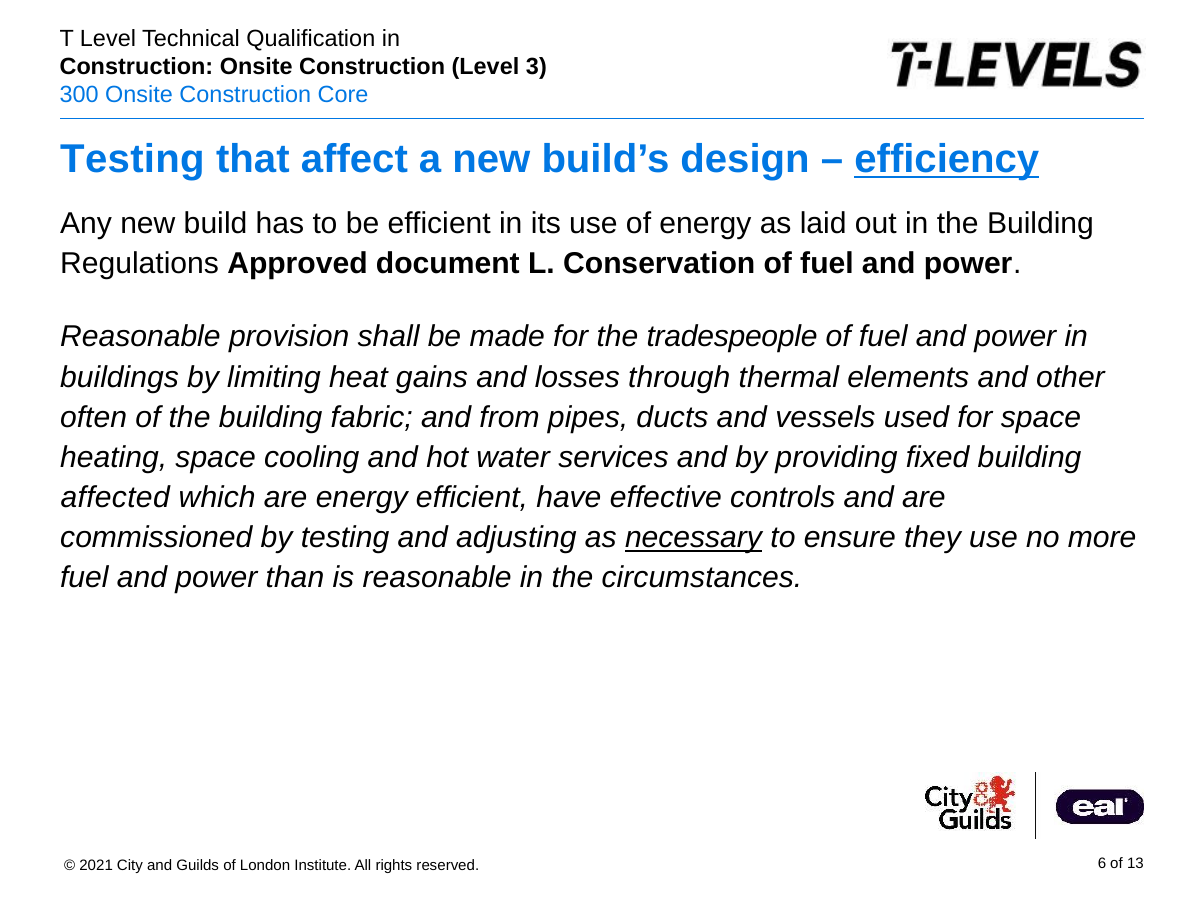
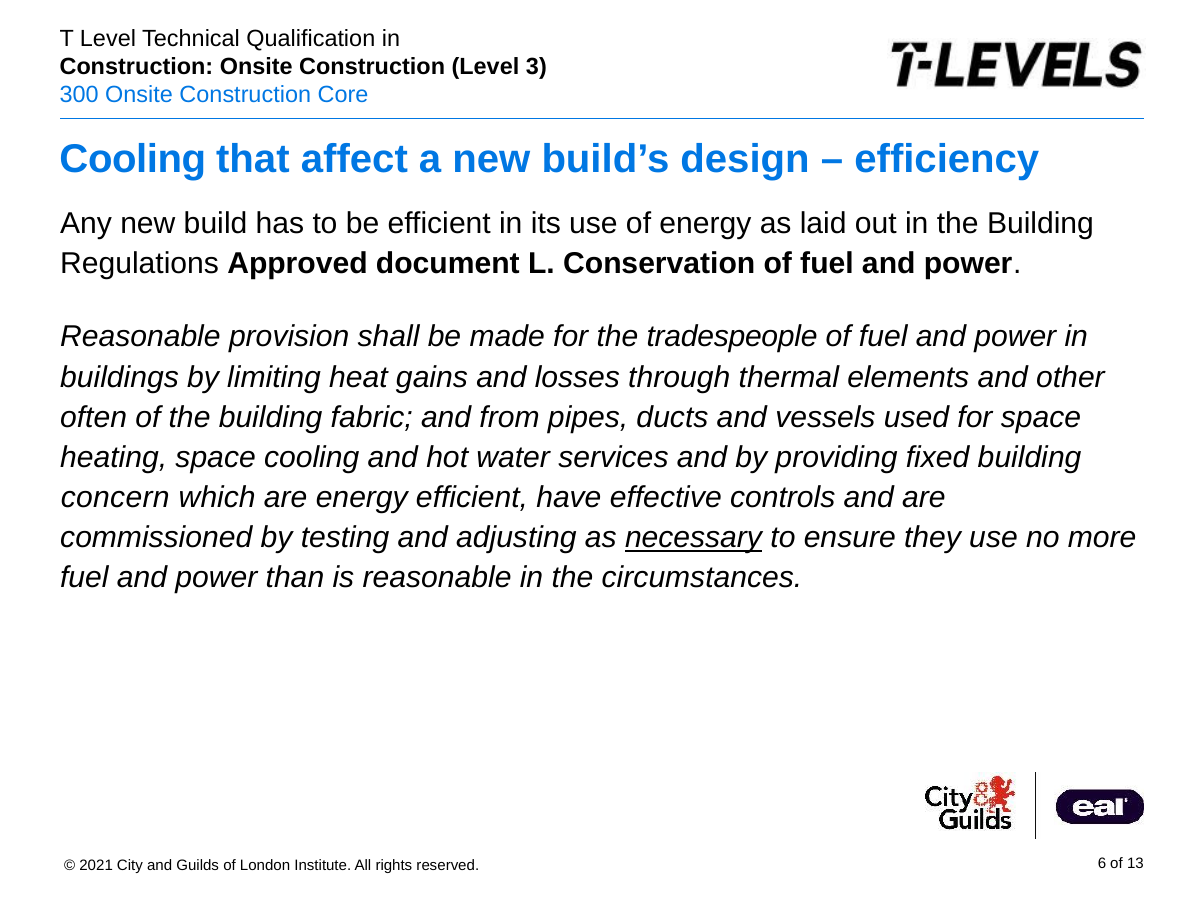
Testing: Testing -> Cooling (133, 160)
efficiency underline: present -> none (947, 160)
affected: affected -> concern (115, 498)
